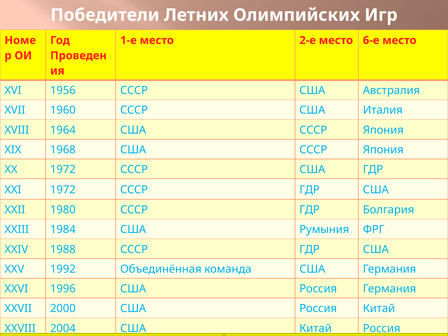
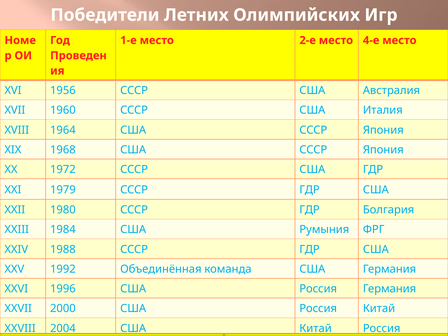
6-е: 6-е -> 4-е (371, 40)
XXI 1972: 1972 -> 1979 (63, 190)
